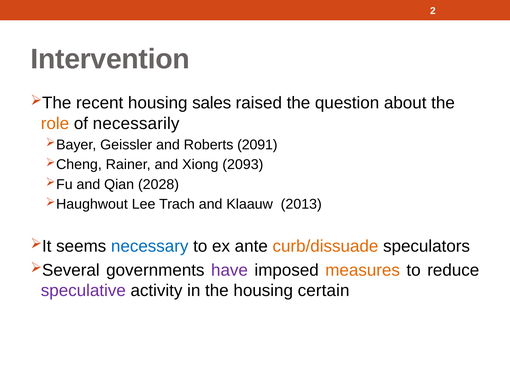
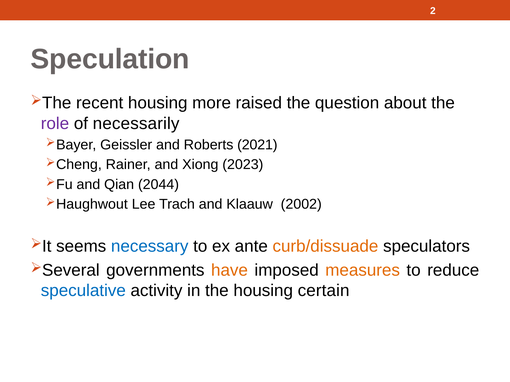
Intervention: Intervention -> Speculation (110, 59)
sales: sales -> more (212, 103)
role colour: orange -> purple (55, 124)
2091: 2091 -> 2021 (257, 145)
2093: 2093 -> 2023 (243, 165)
2028: 2028 -> 2044 (159, 185)
2013: 2013 -> 2002 (301, 205)
have colour: purple -> orange (229, 270)
speculative colour: purple -> blue (83, 291)
